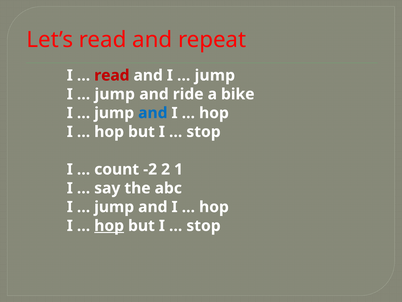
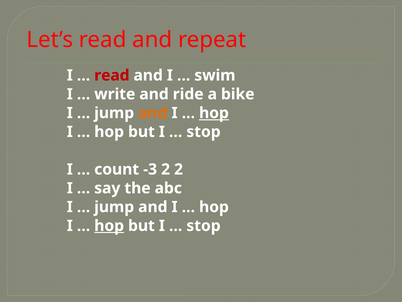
jump: jump -> swim (215, 75)
jump: jump -> write (115, 94)
and colour: blue -> orange (153, 113)
hop underline: none -> present (214, 113)
-2: -2 -> -3 (150, 169)
2 1: 1 -> 2 (179, 169)
